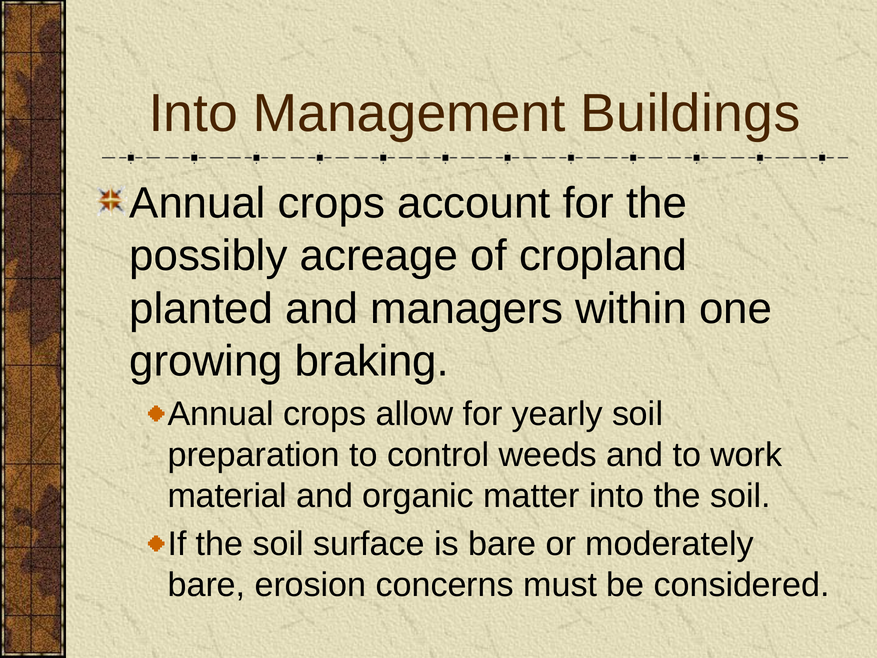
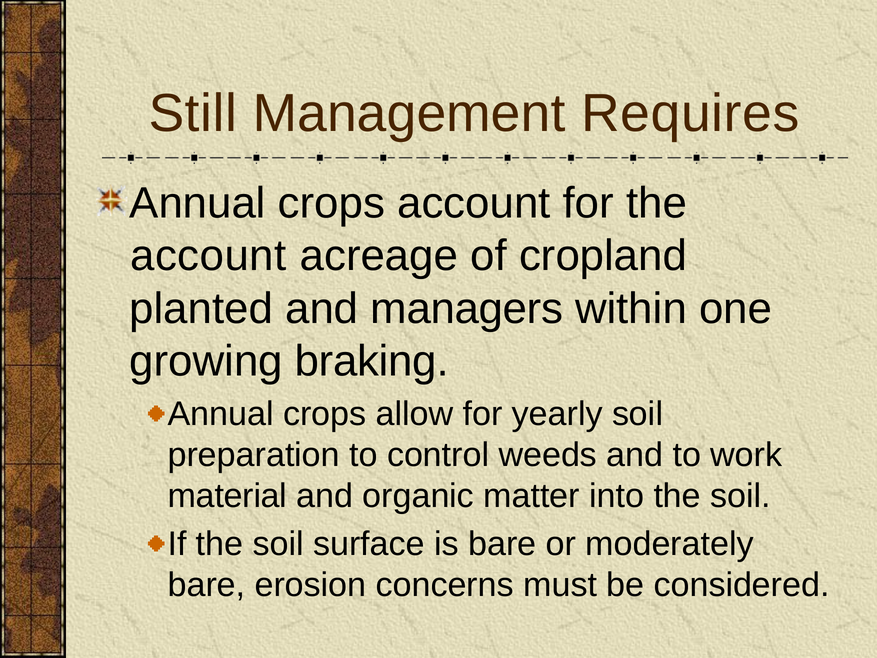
Into: Into -> Still (193, 113)
Buildings: Buildings -> Requires (690, 113)
possibly: possibly -> account (208, 256)
